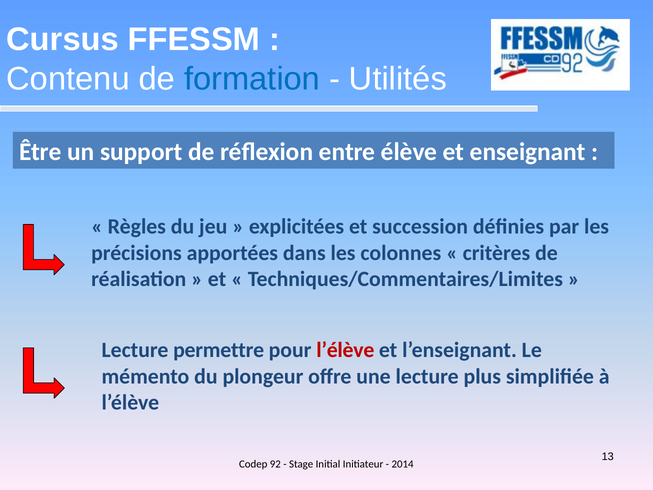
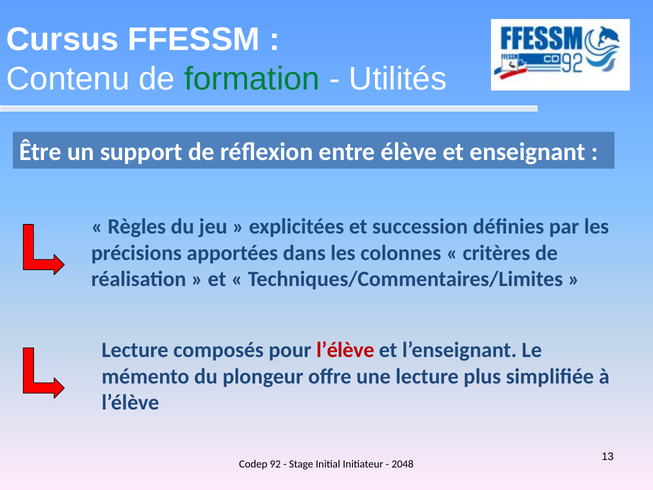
formation colour: blue -> green (252, 79)
permettre: permettre -> composés (219, 350)
2014: 2014 -> 2048 (403, 464)
